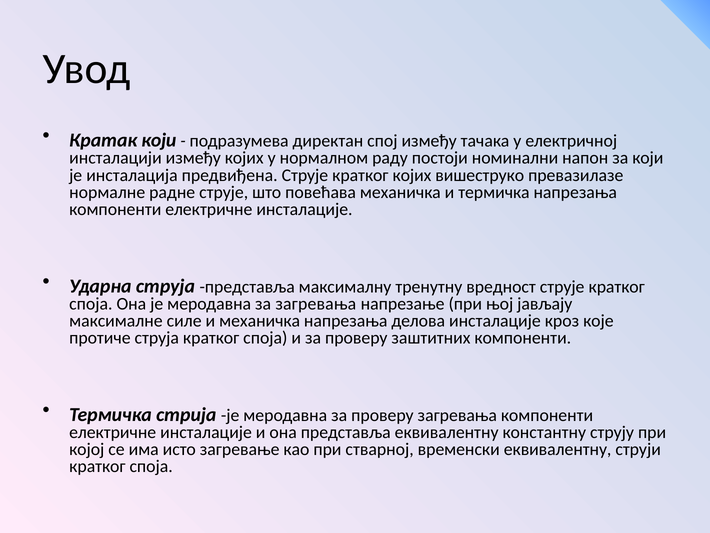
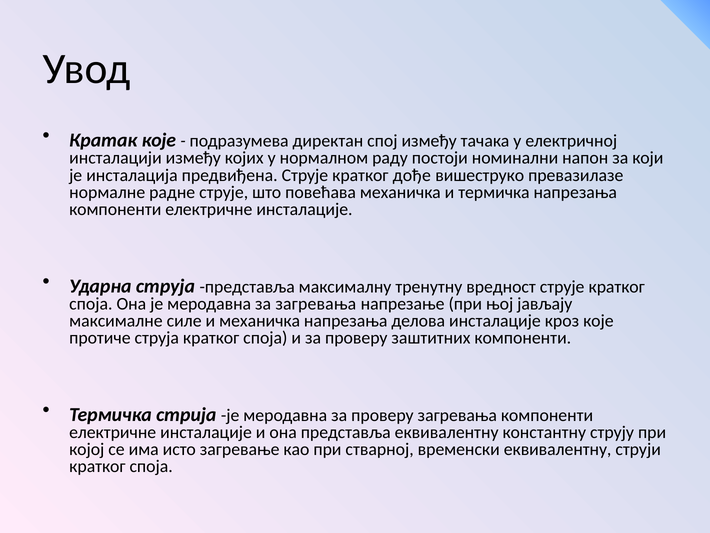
Кратак који: који -> које (159, 140)
кратког којих: којих -> дође (412, 175)
